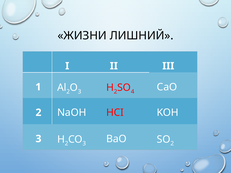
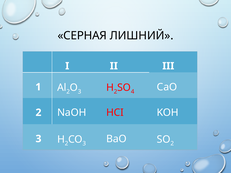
ЖИЗНИ: ЖИЗНИ -> СЕРНАЯ (82, 36)
